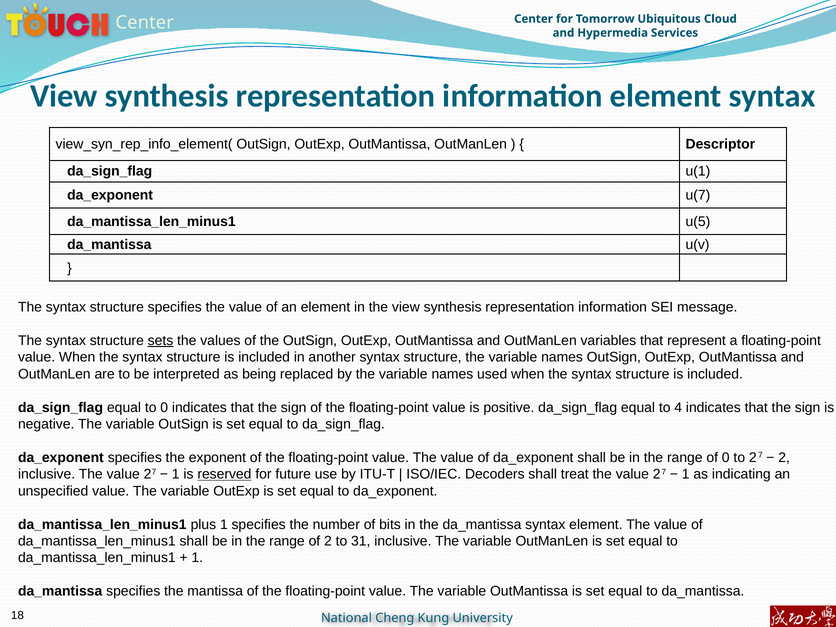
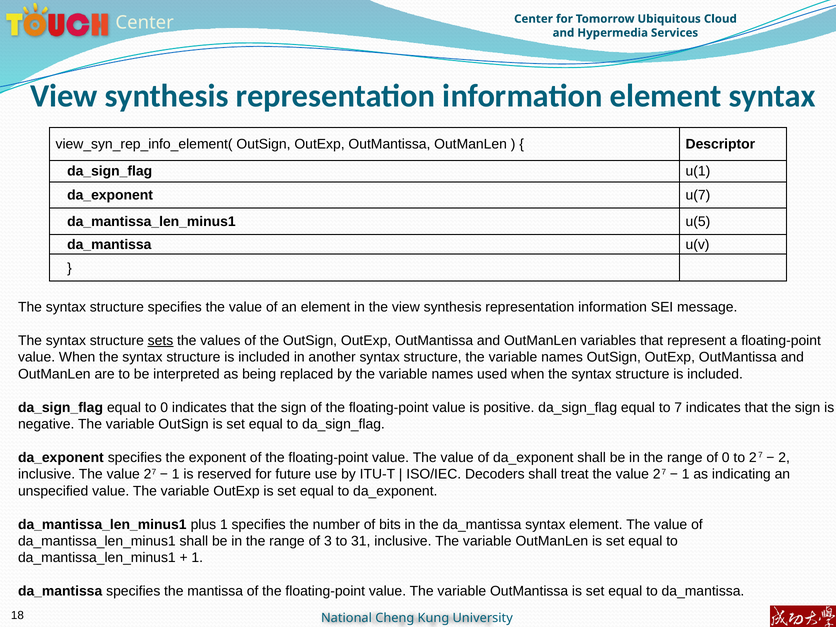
4: 4 -> 7 (678, 407)
reserved underline: present -> none (224, 474)
of 2: 2 -> 3 (328, 541)
